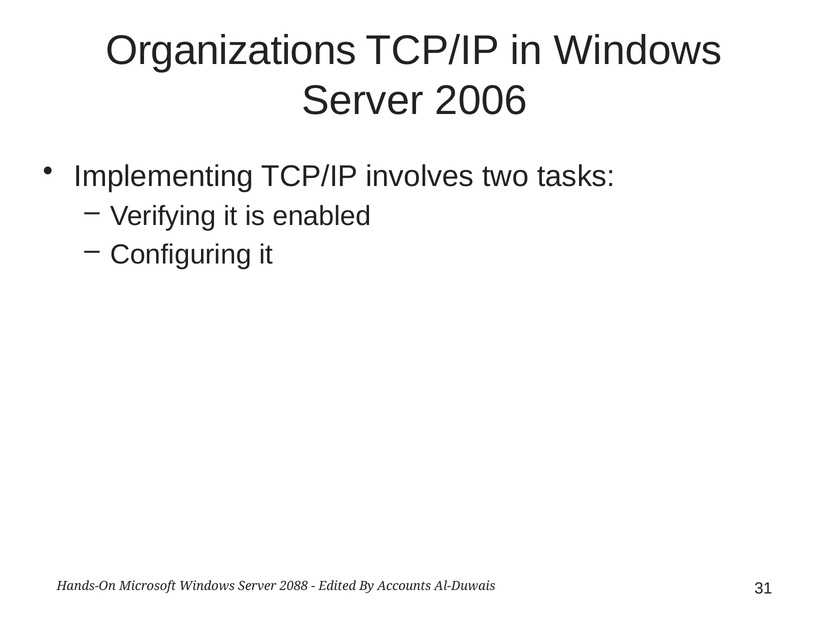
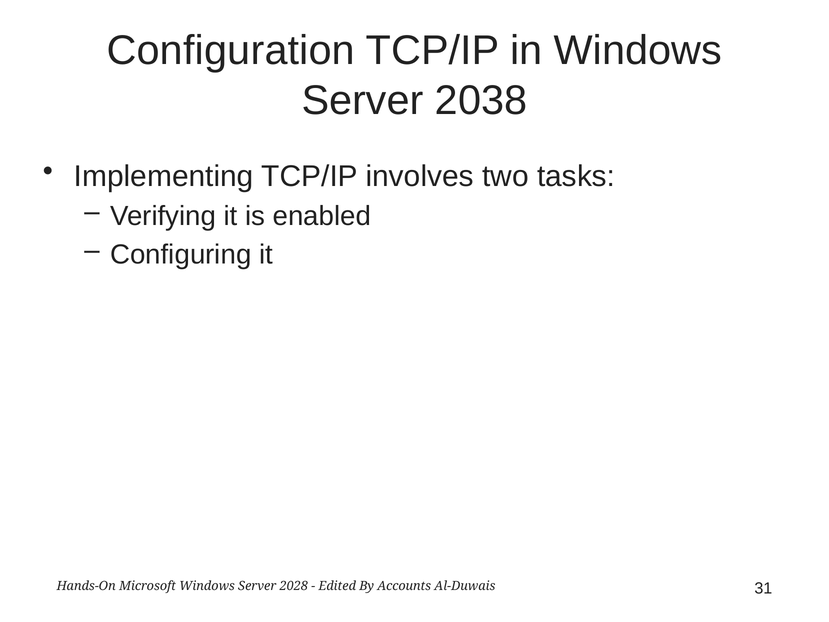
Organizations: Organizations -> Configuration (231, 51)
2006: 2006 -> 2038 (481, 100)
2088: 2088 -> 2028 (294, 586)
